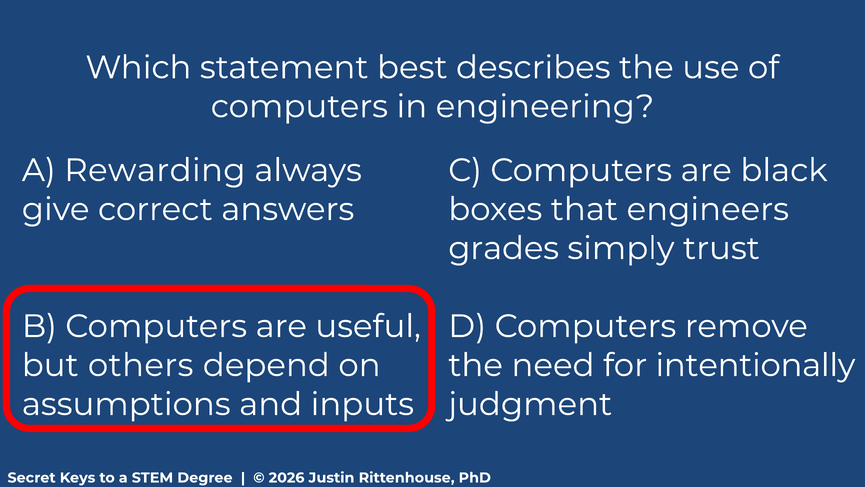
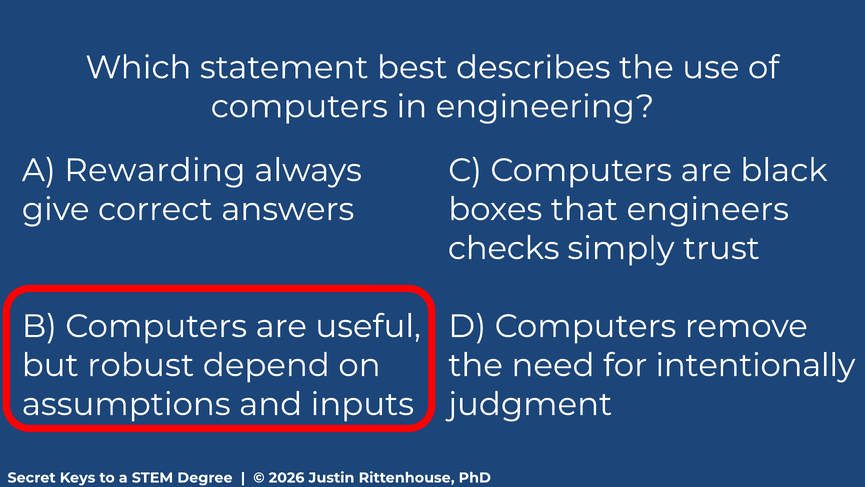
grades: grades -> checks (504, 248)
others: others -> robust (141, 365)
